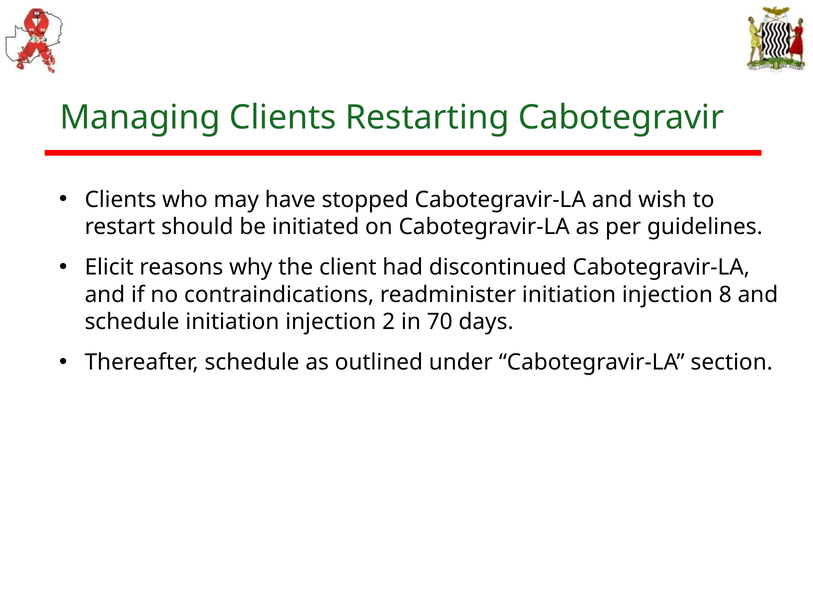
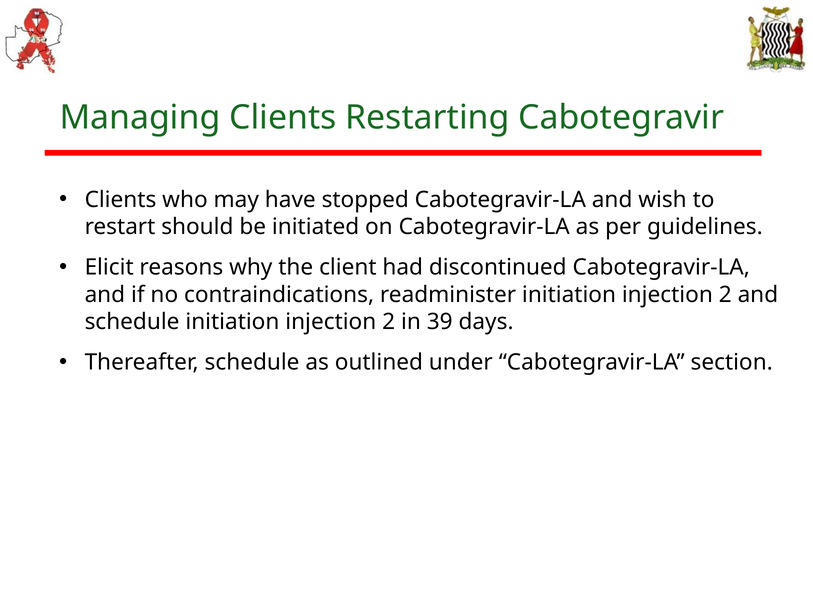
readminister initiation injection 8: 8 -> 2 (725, 295)
70: 70 -> 39 (440, 322)
